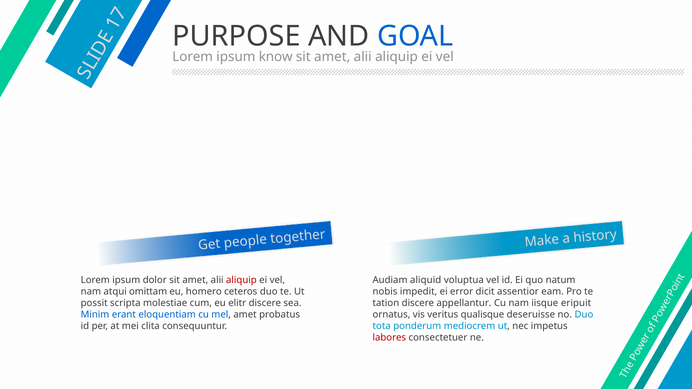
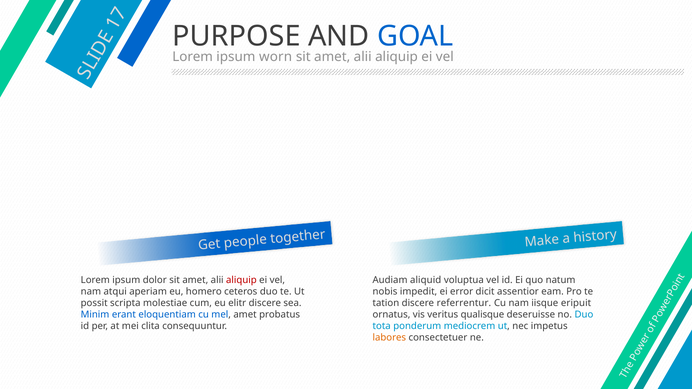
know: know -> worn (276, 57)
omittam: omittam -> aperiam (148, 292)
appellantur: appellantur -> referrentur (464, 303)
labores colour: red -> orange (389, 338)
